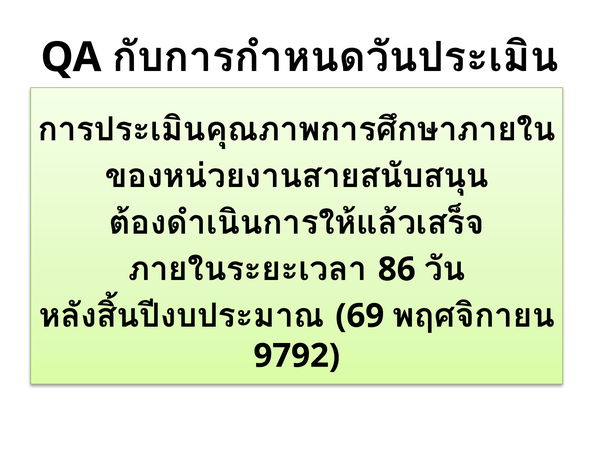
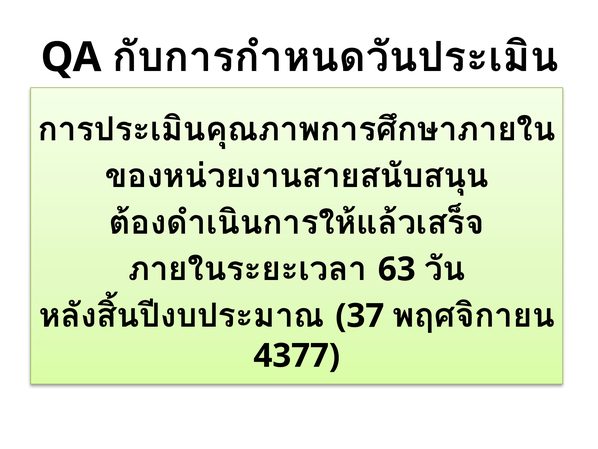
86: 86 -> 63 (397, 269)
69: 69 -> 37 (360, 316)
9792: 9792 -> 4377 (297, 355)
